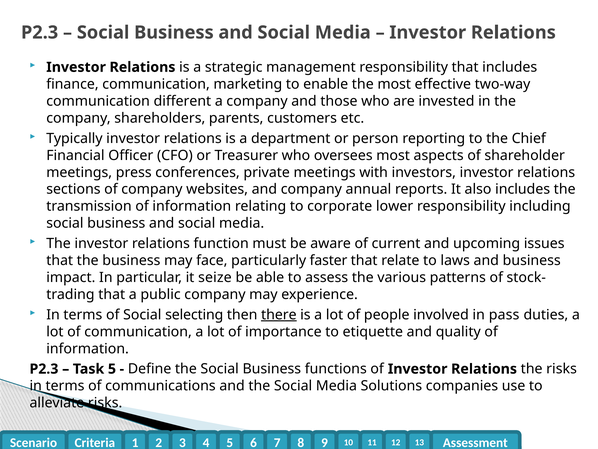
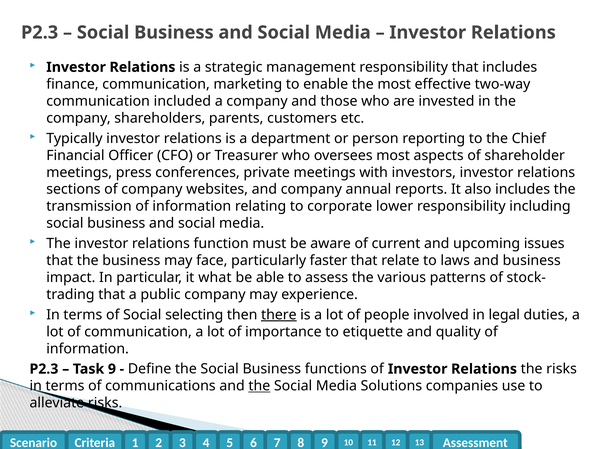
different: different -> included (182, 101)
seize: seize -> what (215, 277)
pass: pass -> legal (504, 314)
Task 5: 5 -> 9 (112, 369)
the underline: none -> present (259, 386)
